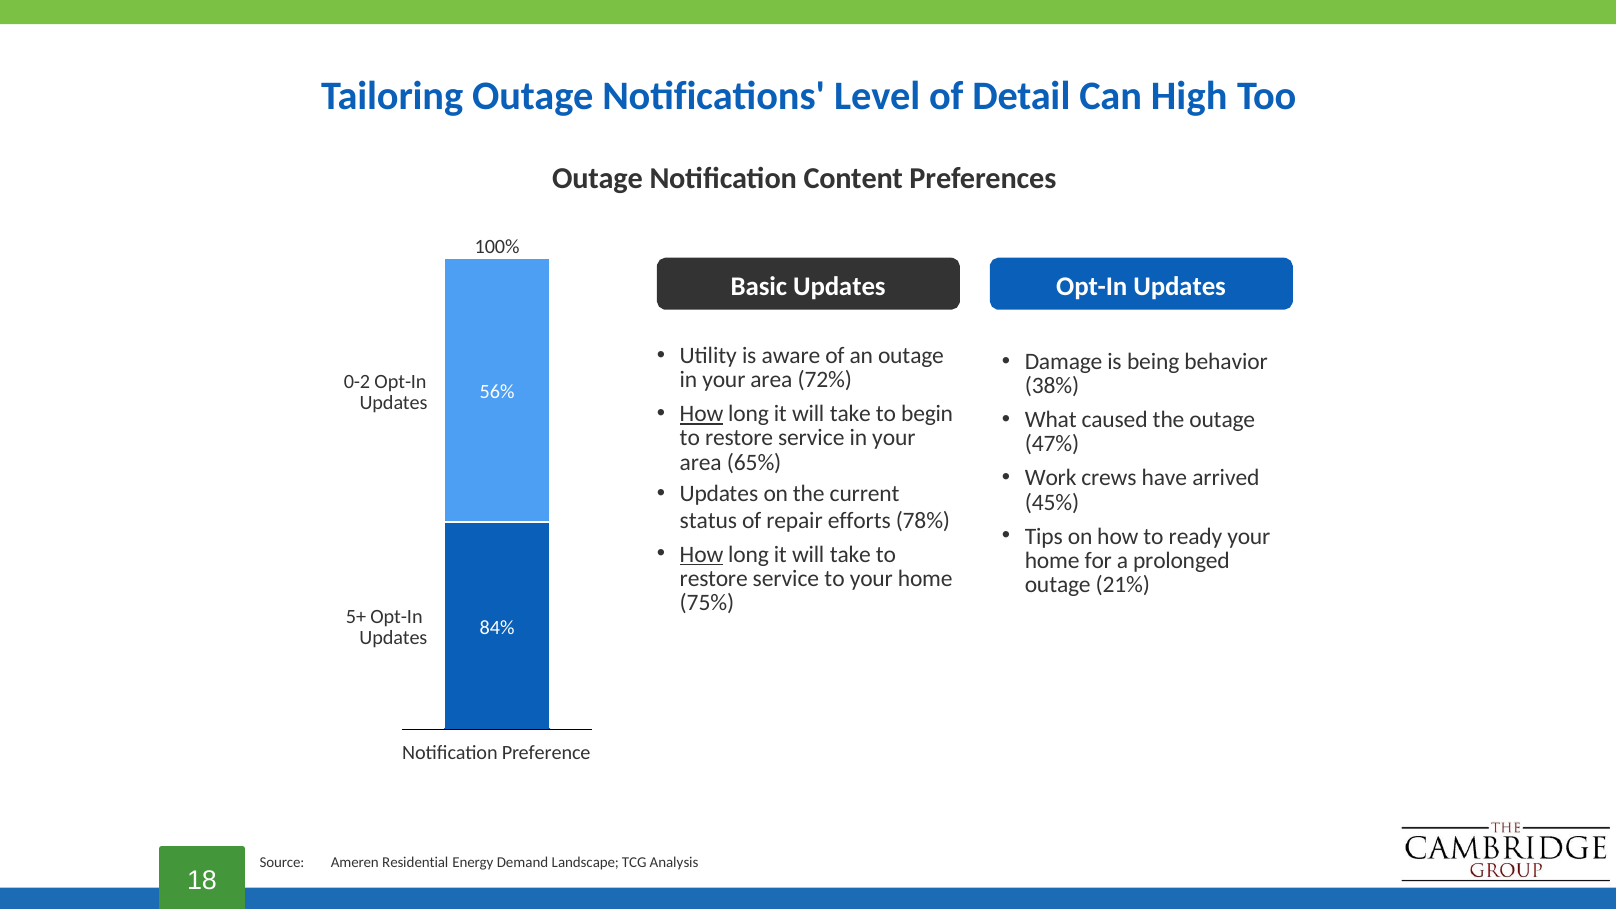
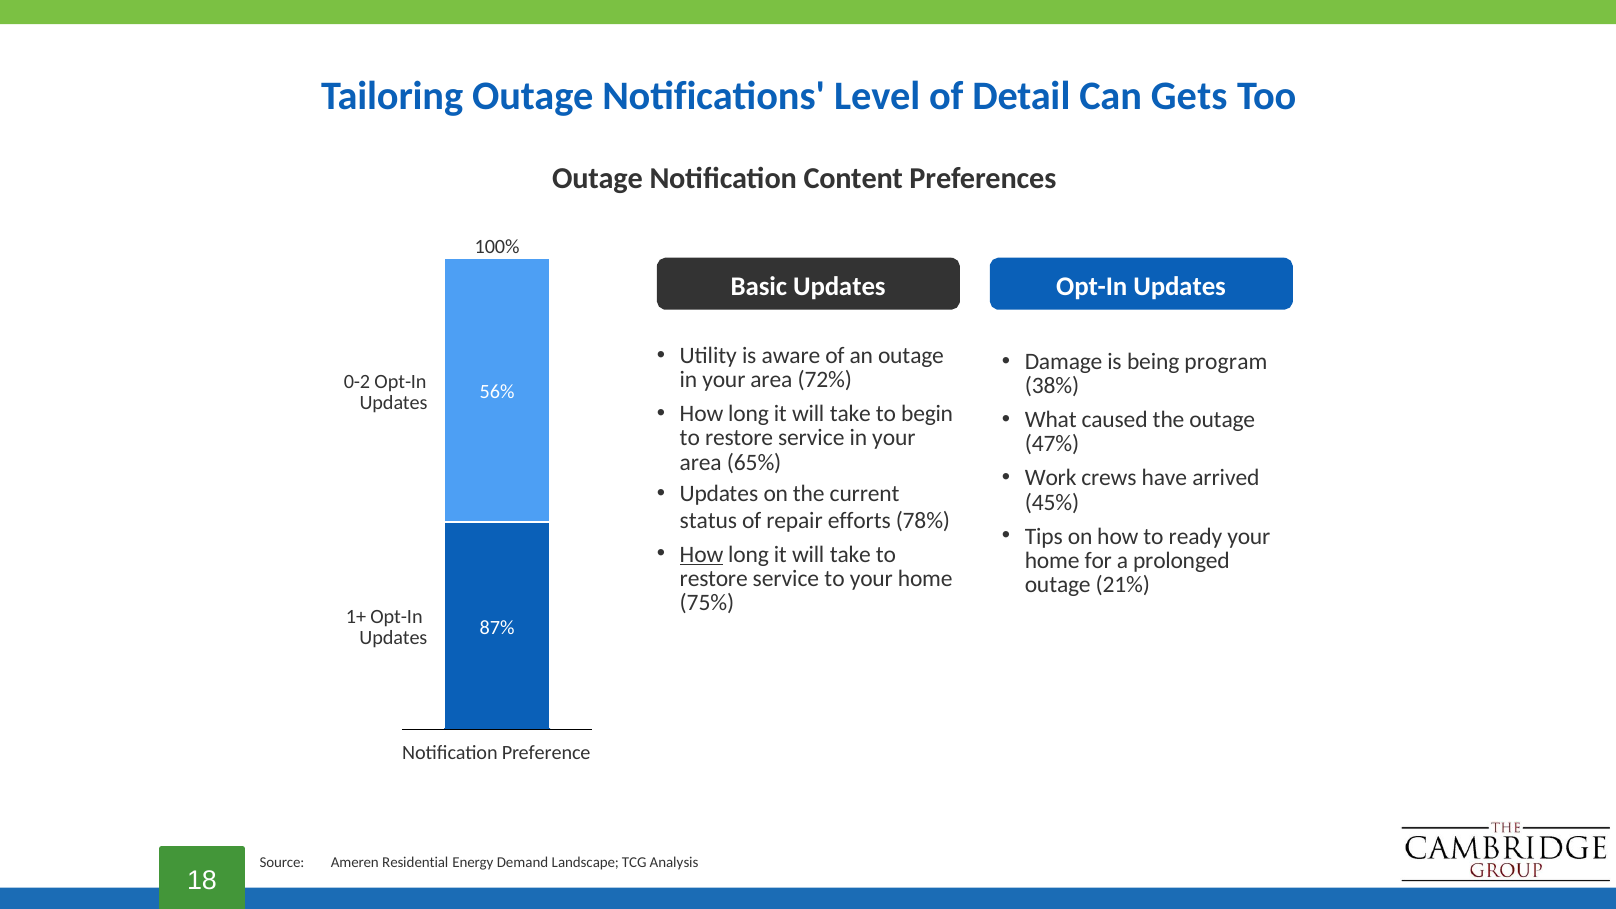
High: High -> Gets (1189, 96)
behavior: behavior -> program (1226, 362)
How underline: present -> none (702, 414)
5+: 5+ -> 1+ (356, 617)
84%: 84% -> 87% (497, 628)
